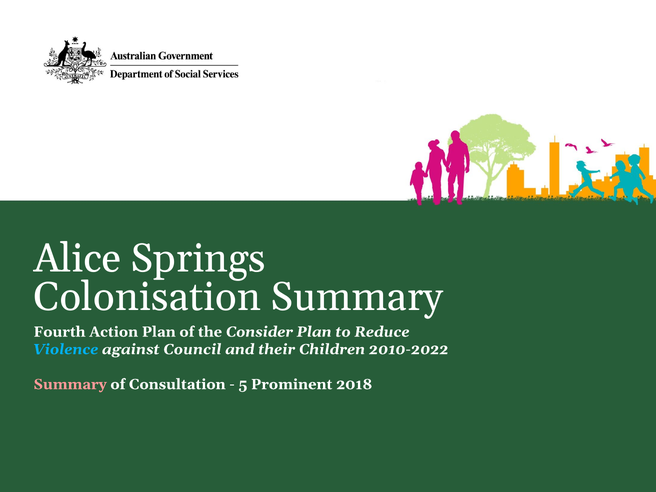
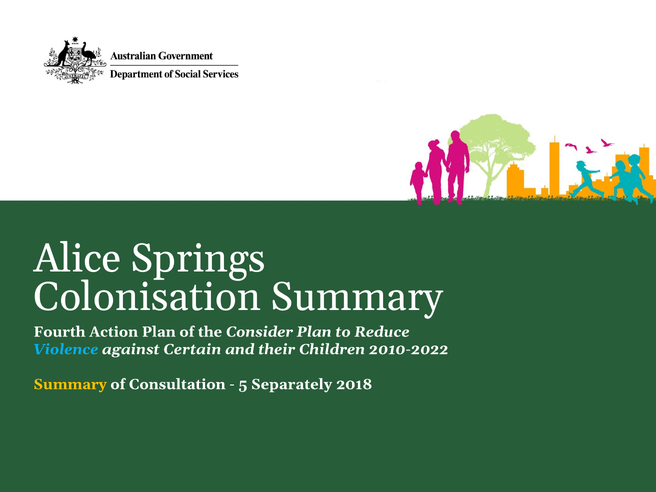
Council: Council -> Certain (192, 349)
Summary colour: pink -> yellow (70, 384)
Prominent: Prominent -> Separately (292, 384)
